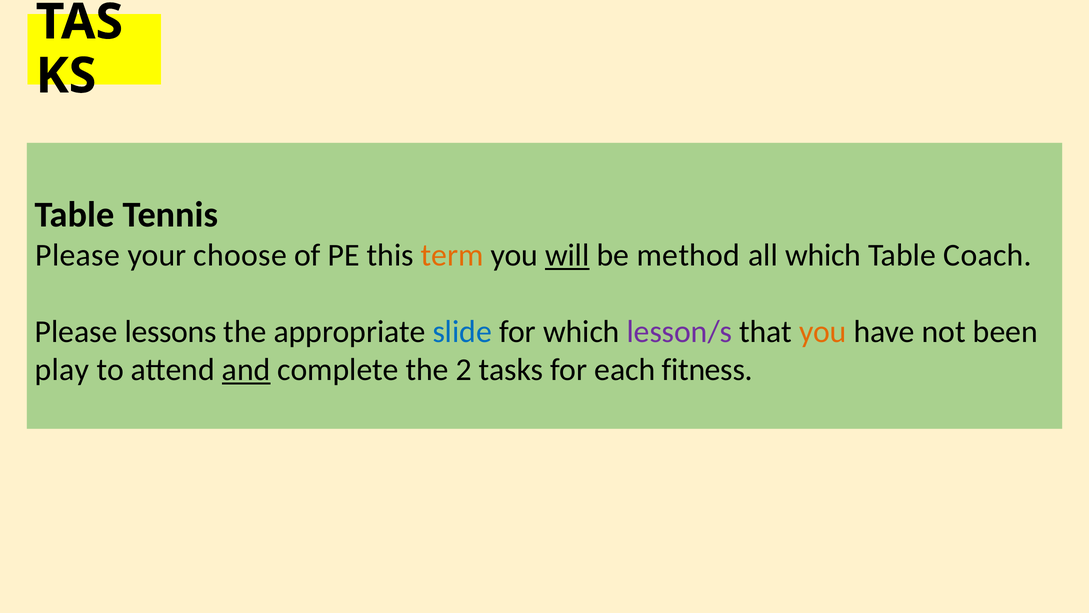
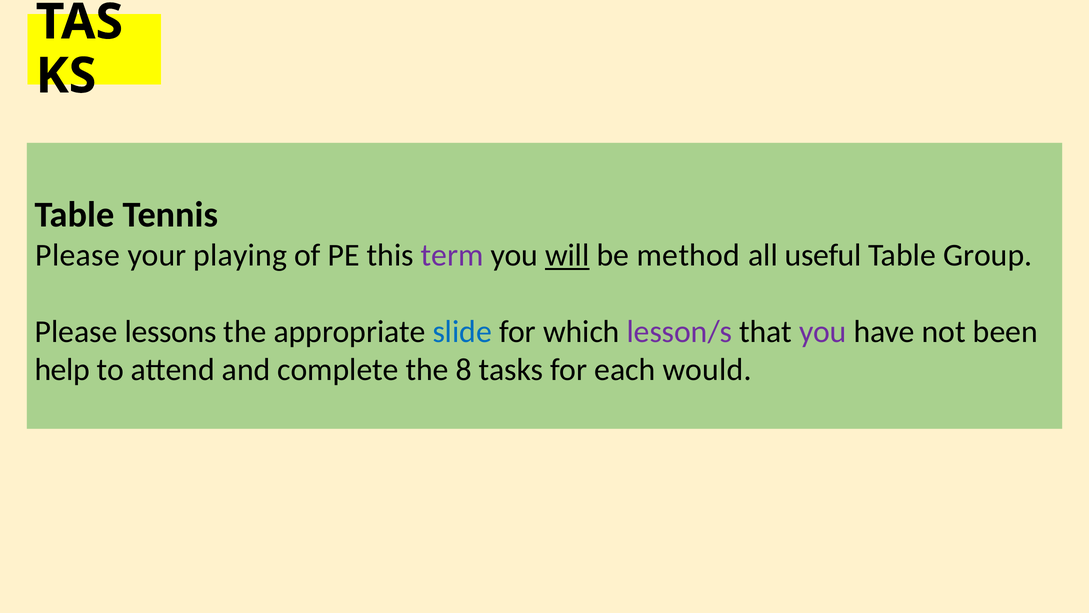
choose: choose -> playing (240, 255)
term colour: orange -> purple (452, 255)
all which: which -> useful (823, 255)
Coach: Coach -> Group (988, 255)
you colour: orange -> purple (823, 331)
play: play -> help (62, 370)
and underline: present -> none (246, 370)
2: 2 -> 8 (464, 370)
fitness: fitness -> would (707, 370)
